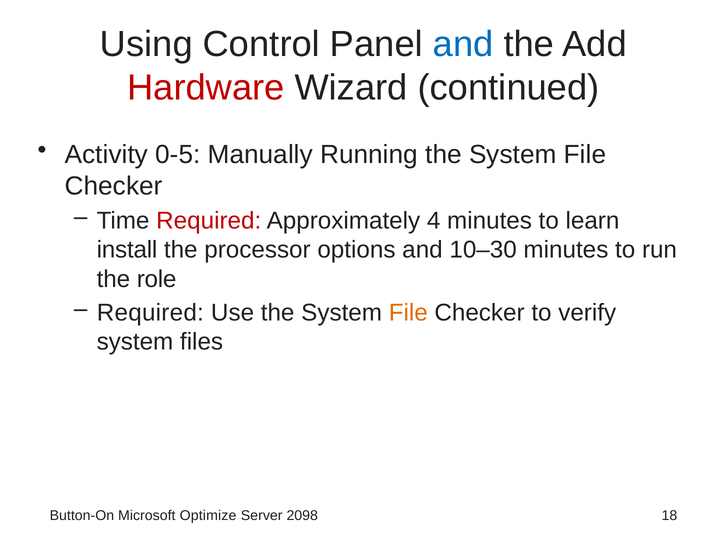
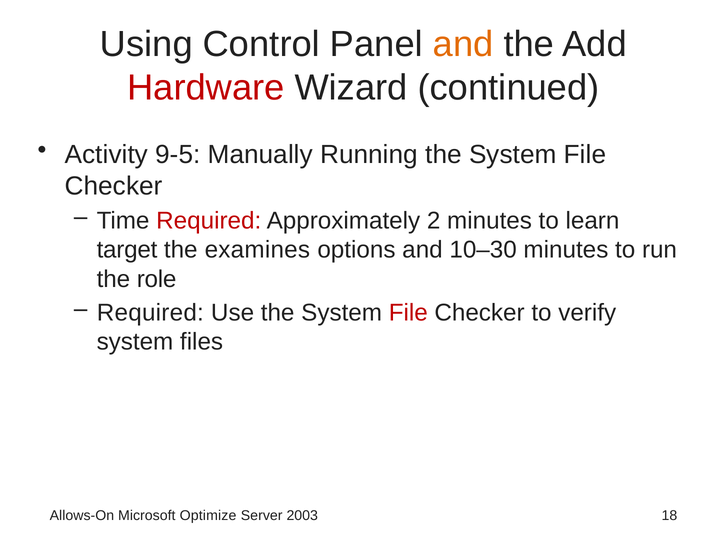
and colour: blue -> orange (463, 44)
0-5: 0-5 -> 9-5 (178, 155)
4: 4 -> 2 (434, 221)
install: install -> target (127, 250)
processor: processor -> examines (257, 250)
File colour: orange -> red (408, 313)
Button-On: Button-On -> Allows-On (82, 516)
2098: 2098 -> 2003 (302, 516)
